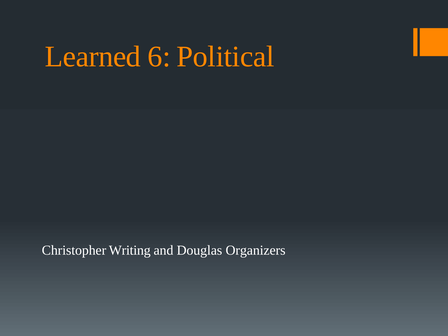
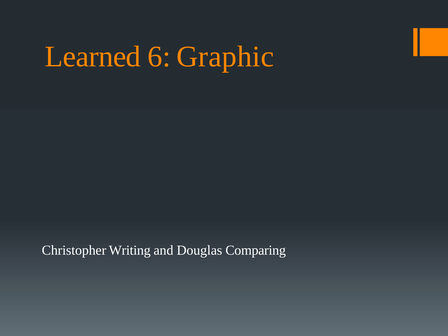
Political: Political -> Graphic (225, 57)
Organizers: Organizers -> Comparing (256, 250)
